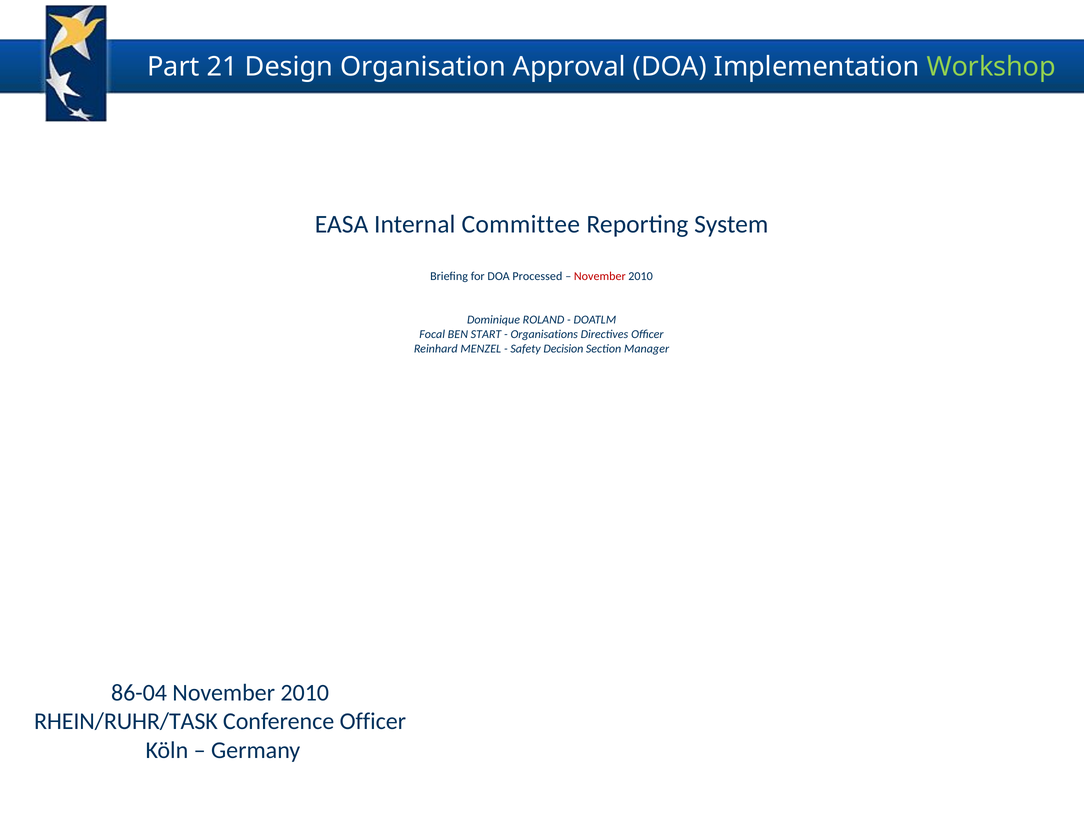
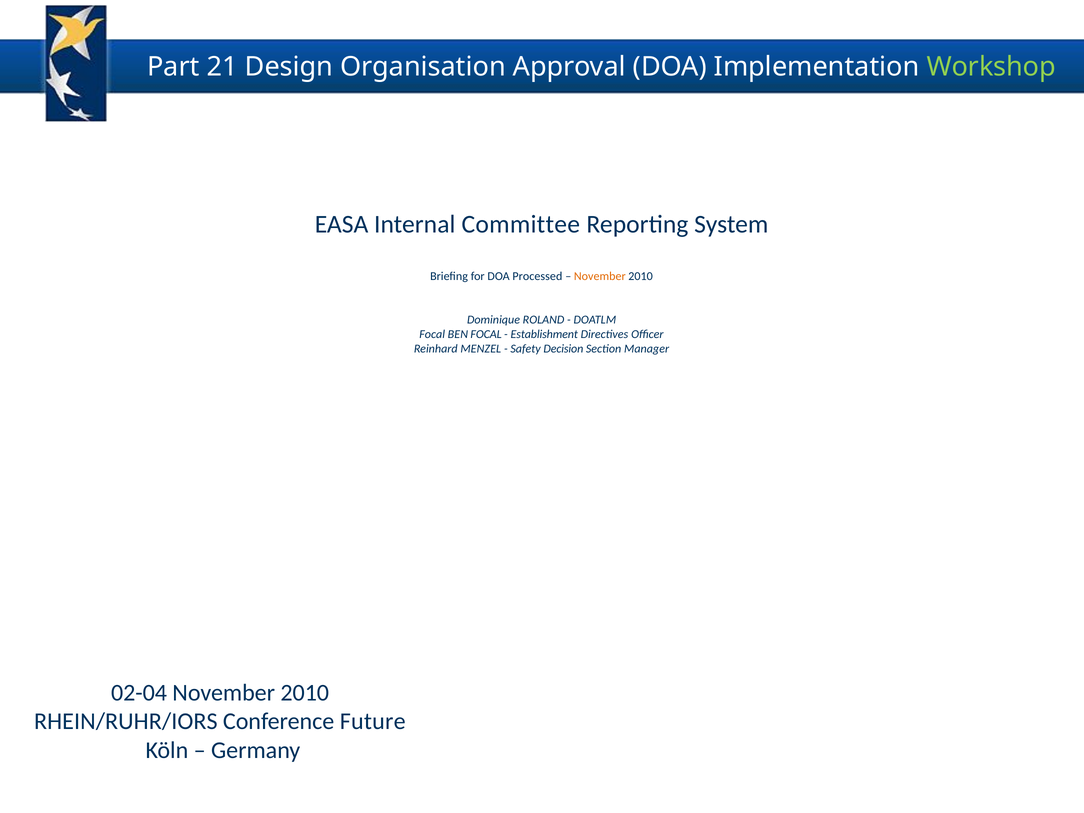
November colour: red -> orange (600, 276)
BEN START: START -> FOCAL (486, 334)
Organisations: Organisations -> Establishment (544, 334)
86-04: 86-04 -> 02-04 (139, 693)
RHEIN/RUHR/TASK: RHEIN/RUHR/TASK -> RHEIN/RUHR/IORS (126, 721)
Conference Officer: Officer -> Future (373, 721)
